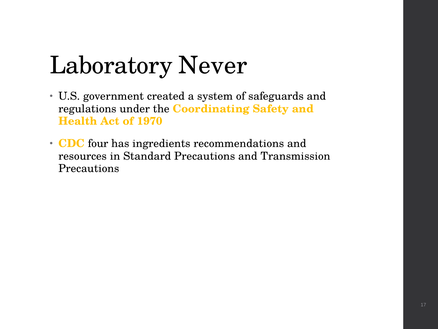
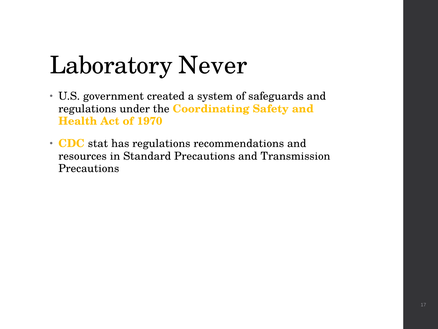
four: four -> stat (98, 143)
has ingredients: ingredients -> regulations (161, 143)
